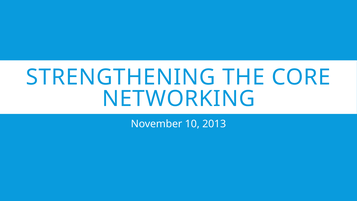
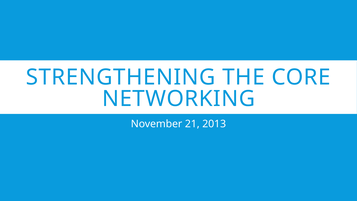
10: 10 -> 21 (192, 124)
